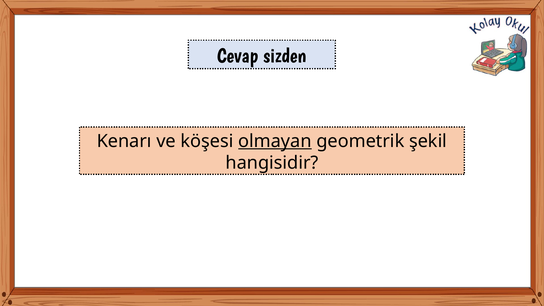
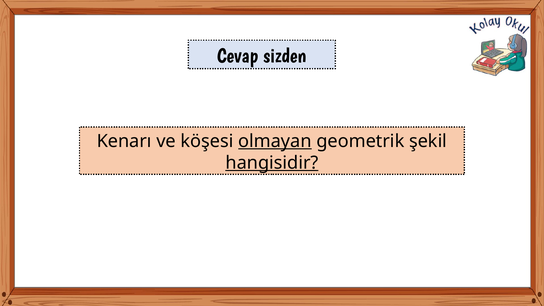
hangisidir underline: none -> present (272, 163)
